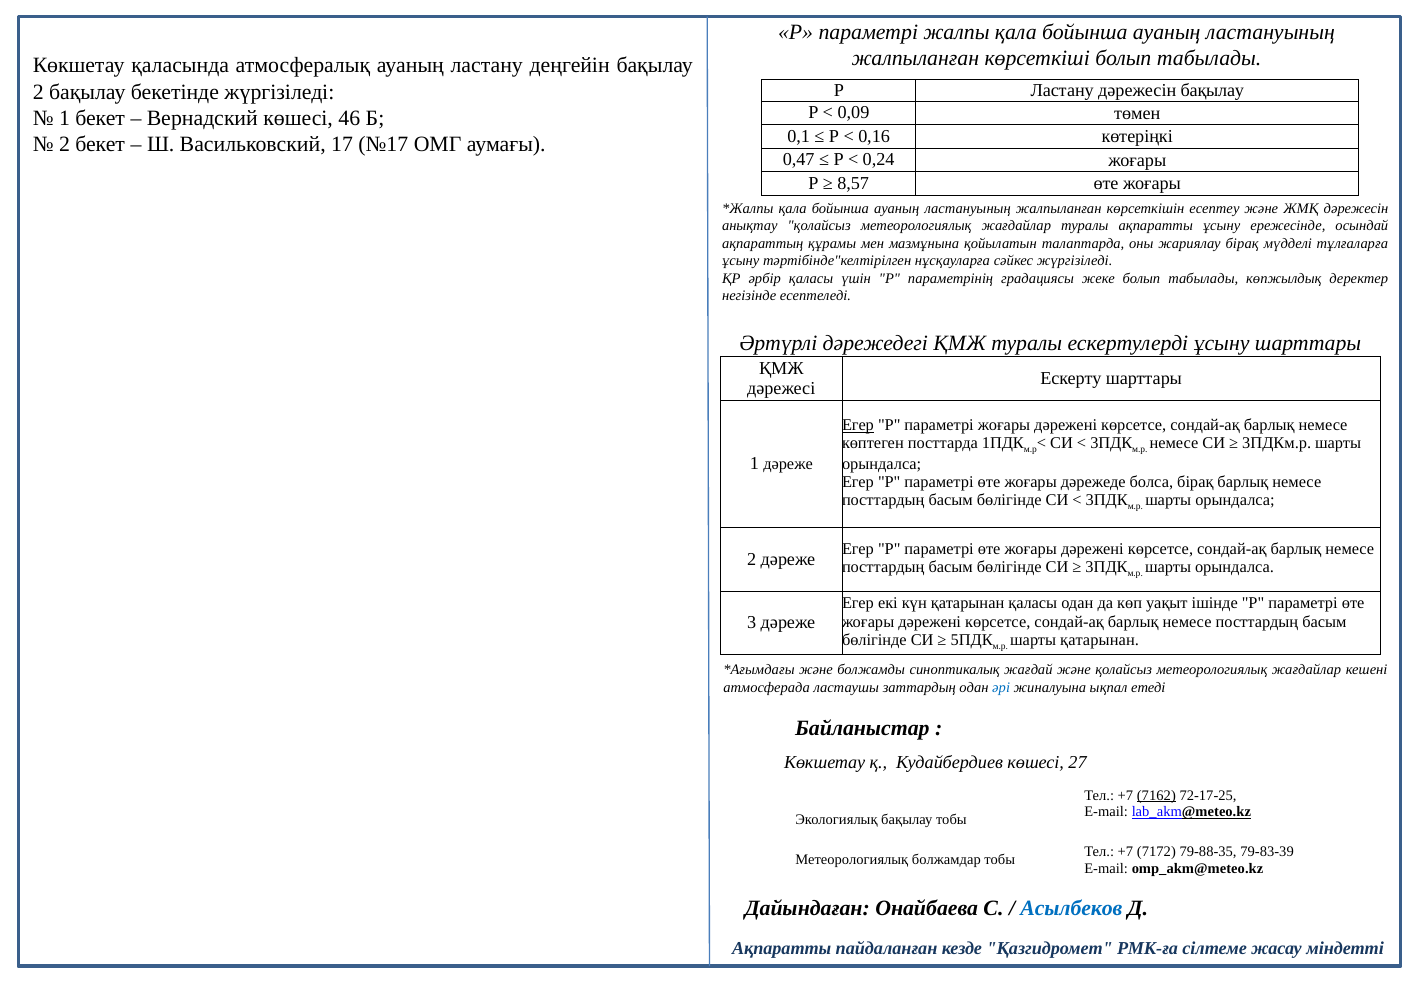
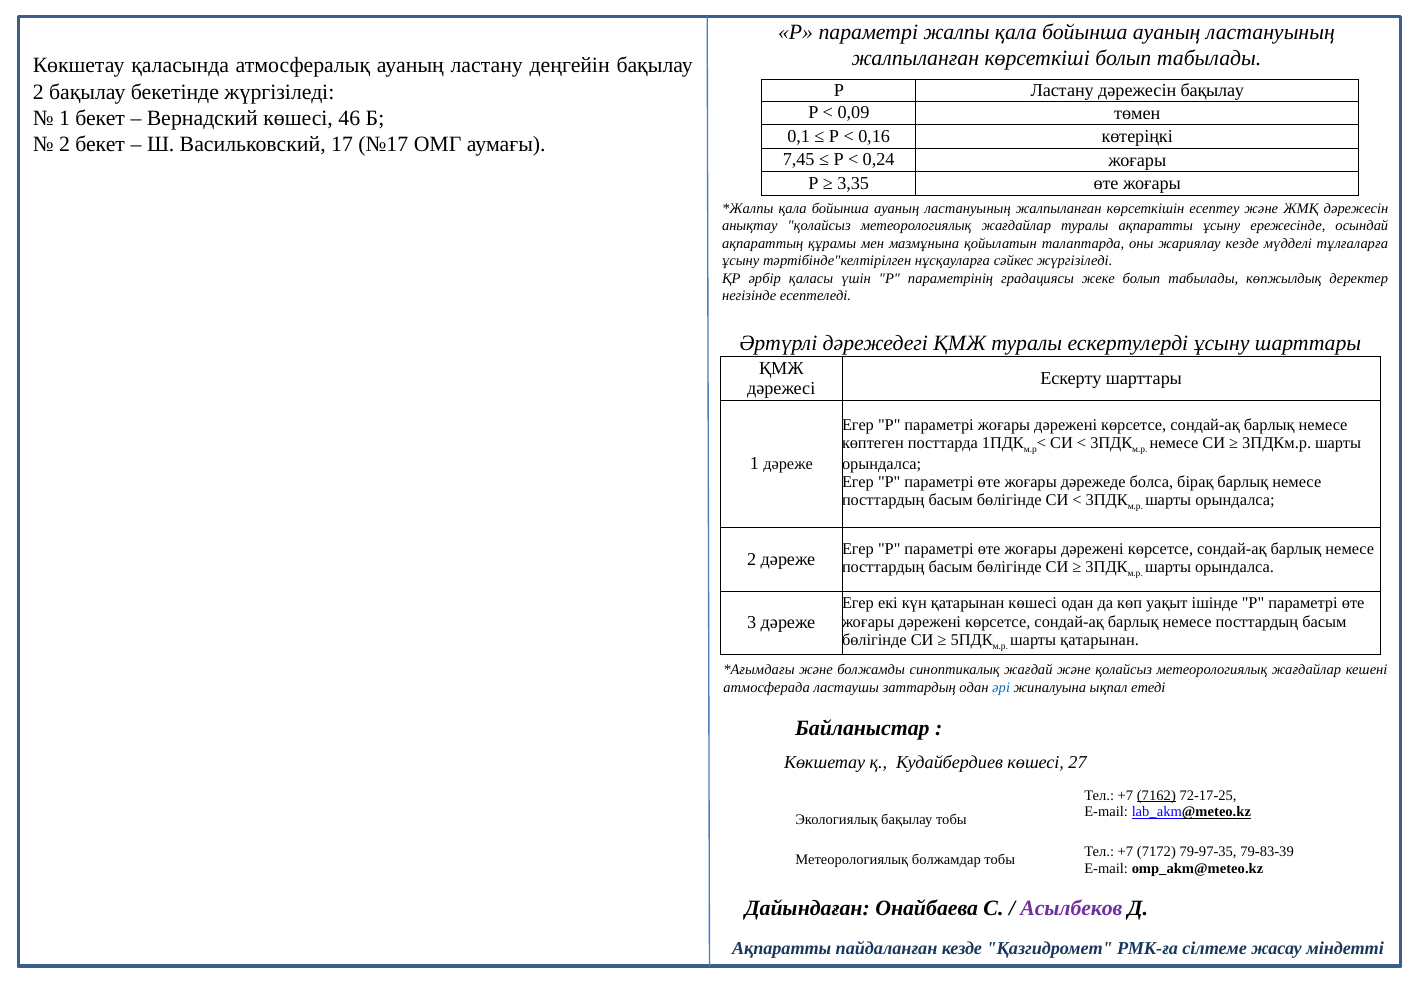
0,47: 0,47 -> 7,45 (799, 160)
8,57: 8,57 -> 3,35 (853, 183)
жариялау бірақ: бірақ -> кезде (1242, 243)
Егер underline: present -> none (858, 425)
қатарынан қаласы: қаласы -> көшесі (1033, 603)
79-88-35: 79-88-35 -> 79-97-35 (1208, 852)
Асылбеков colour: blue -> purple (1071, 908)
